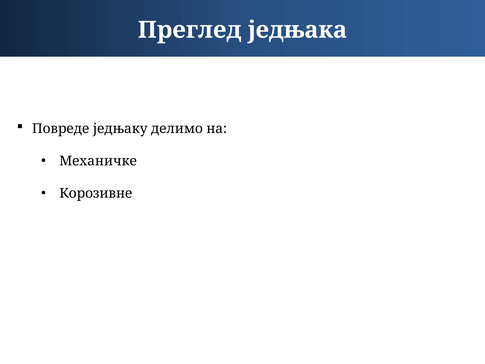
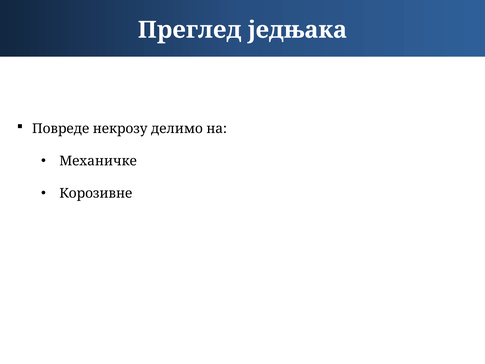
једњаку: једњаку -> некрозу (120, 129)
